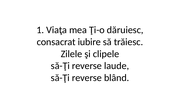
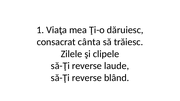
iubire: iubire -> cânta (89, 42)
